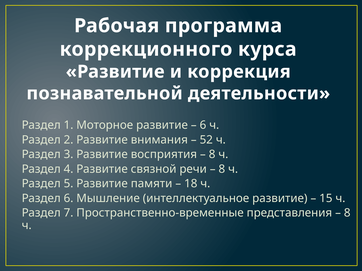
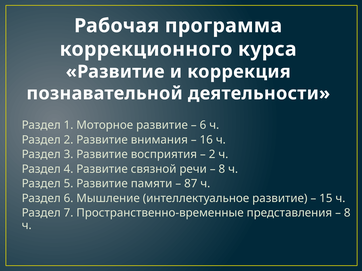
52: 52 -> 16 (206, 140)
8: 8 -> 2 (212, 155)
18: 18 -> 87 (191, 184)
